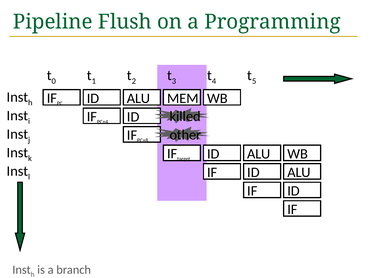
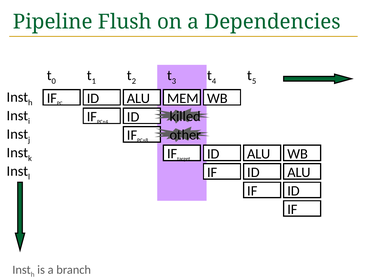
Programming: Programming -> Dependencies (273, 22)
